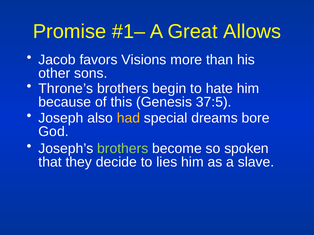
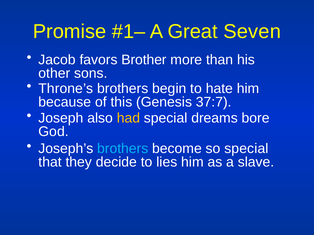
Allows: Allows -> Seven (252, 31)
Visions: Visions -> Brother (144, 60)
37:5: 37:5 -> 37:7 (214, 102)
brothers colour: light green -> light blue (123, 149)
so spoken: spoken -> special (246, 149)
